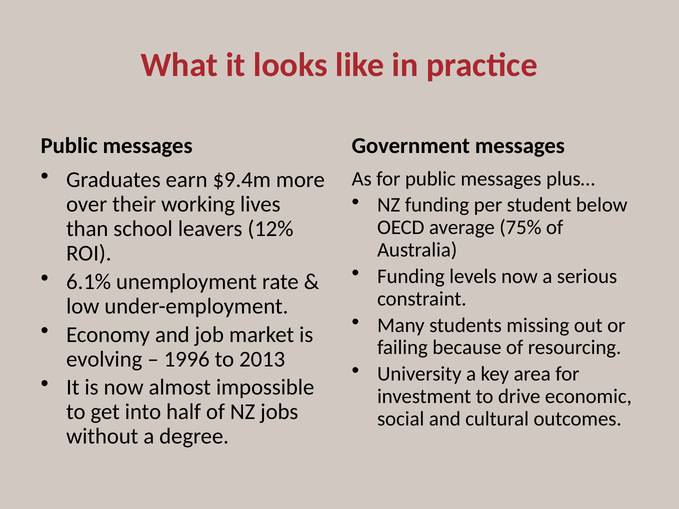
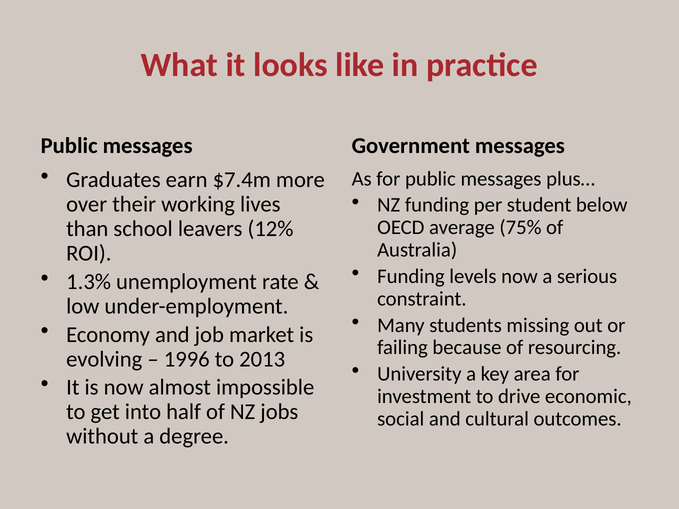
$9.4m: $9.4m -> $7.4m (242, 180)
6.1%: 6.1% -> 1.3% (89, 282)
